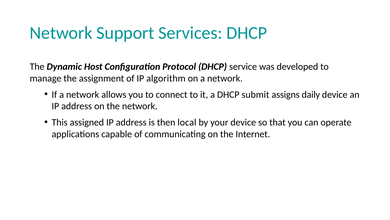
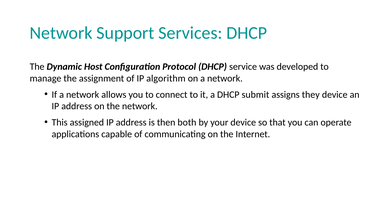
daily: daily -> they (311, 94)
local: local -> both (187, 122)
